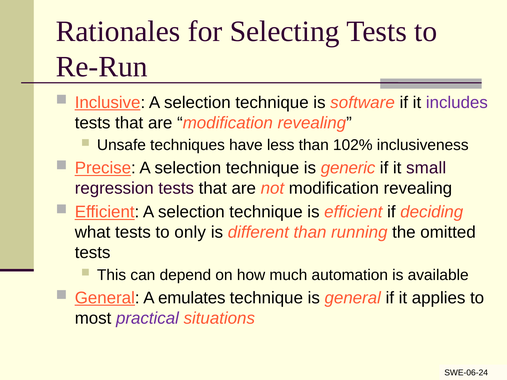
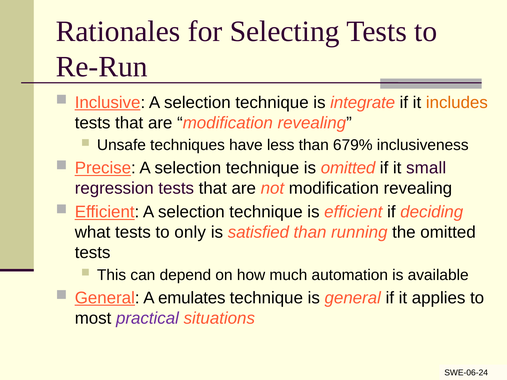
software: software -> integrate (363, 103)
includes colour: purple -> orange (457, 103)
102%: 102% -> 679% (353, 145)
is generic: generic -> omitted (348, 168)
different: different -> satisfied (258, 232)
